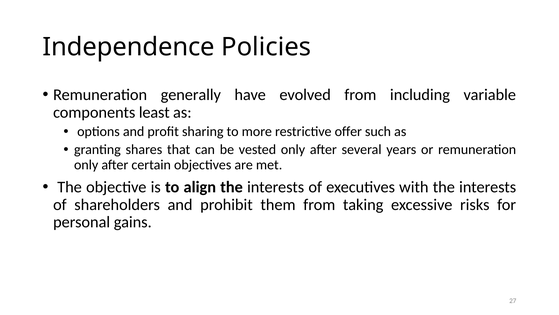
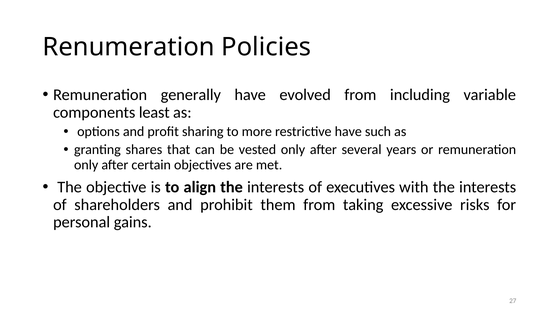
Independence: Independence -> Renumeration (129, 47)
restrictive offer: offer -> have (348, 131)
